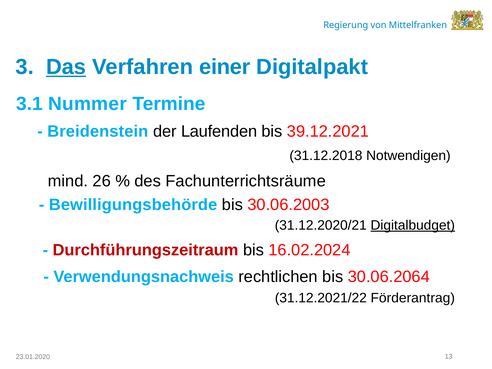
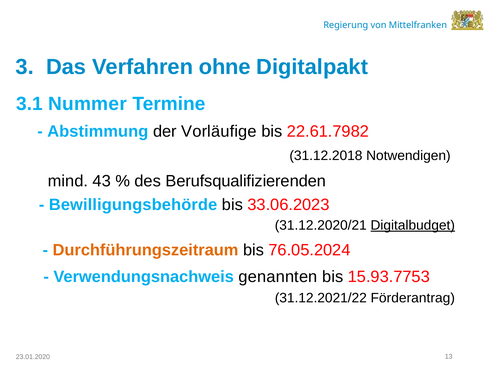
Das underline: present -> none (66, 67)
einer: einer -> ohne (225, 67)
Breidenstein: Breidenstein -> Abstimmung (98, 131)
Laufenden: Laufenden -> Vorläufige (219, 131)
39.12.2021: 39.12.2021 -> 22.61.7982 (328, 131)
26: 26 -> 43 (102, 181)
Fachunterrichtsräume: Fachunterrichtsräume -> Berufsqualifizierenden (246, 181)
30.06.2003: 30.06.2003 -> 33.06.2023 (288, 205)
Durchführungszeitraum colour: red -> orange (146, 250)
16.02.2024: 16.02.2024 -> 76.05.2024 (309, 250)
rechtlichen: rechtlichen -> genannten (278, 277)
30.06.2064: 30.06.2064 -> 15.93.7753 (389, 277)
